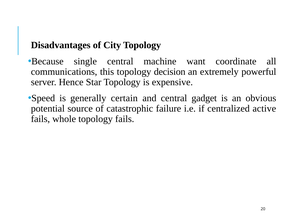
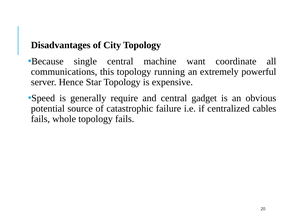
decision: decision -> running (170, 72)
certain: certain -> require (124, 98)
active: active -> cables (264, 109)
